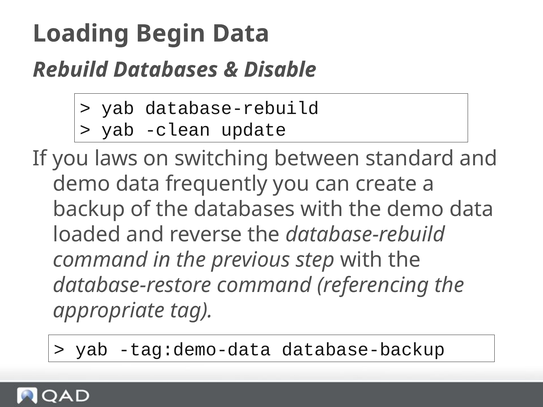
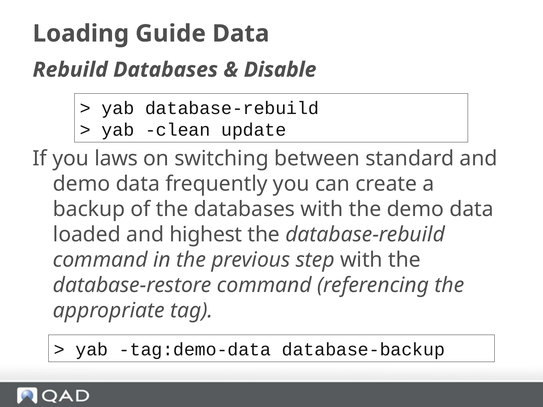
Begin: Begin -> Guide (171, 34)
reverse: reverse -> highest (206, 235)
